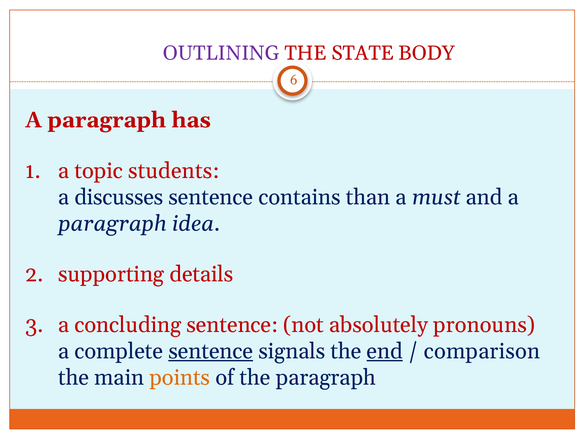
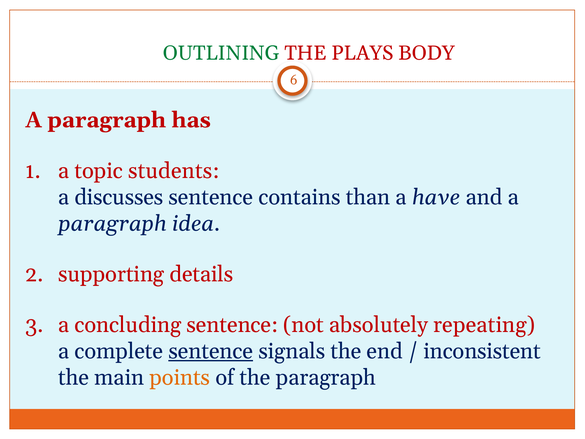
OUTLINING colour: purple -> green (221, 53)
STATE: STATE -> PLAYS (363, 53)
must: must -> have (436, 197)
pronouns: pronouns -> repeating (484, 325)
end underline: present -> none (385, 351)
comparison: comparison -> inconsistent (482, 351)
